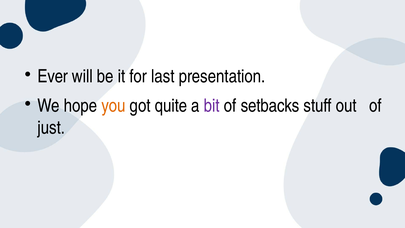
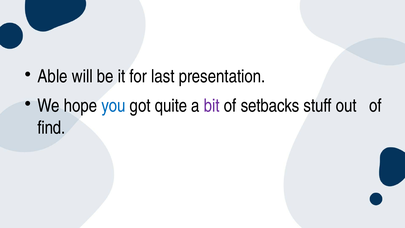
Ever: Ever -> Able (53, 76)
you colour: orange -> blue (114, 106)
just: just -> find (51, 128)
